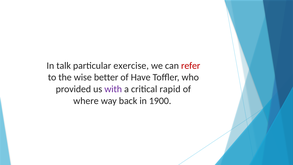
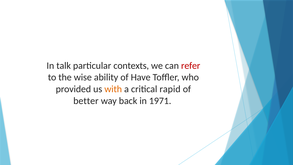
exercise: exercise -> contexts (131, 66)
better: better -> ability (106, 77)
with colour: purple -> orange (113, 89)
where: where -> better (86, 101)
1900: 1900 -> 1971 (160, 101)
